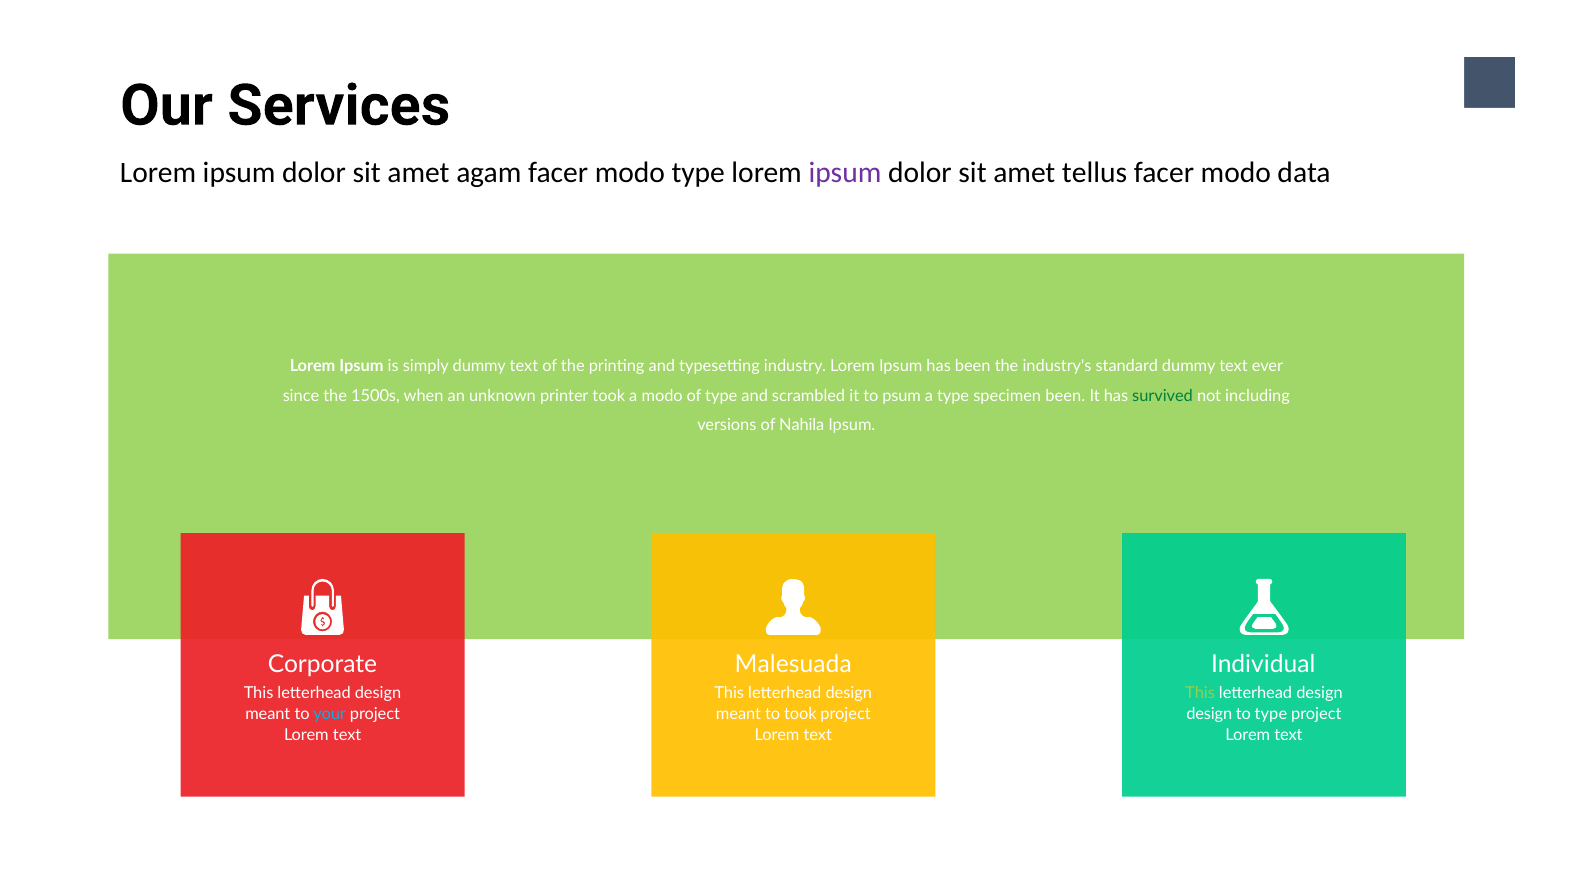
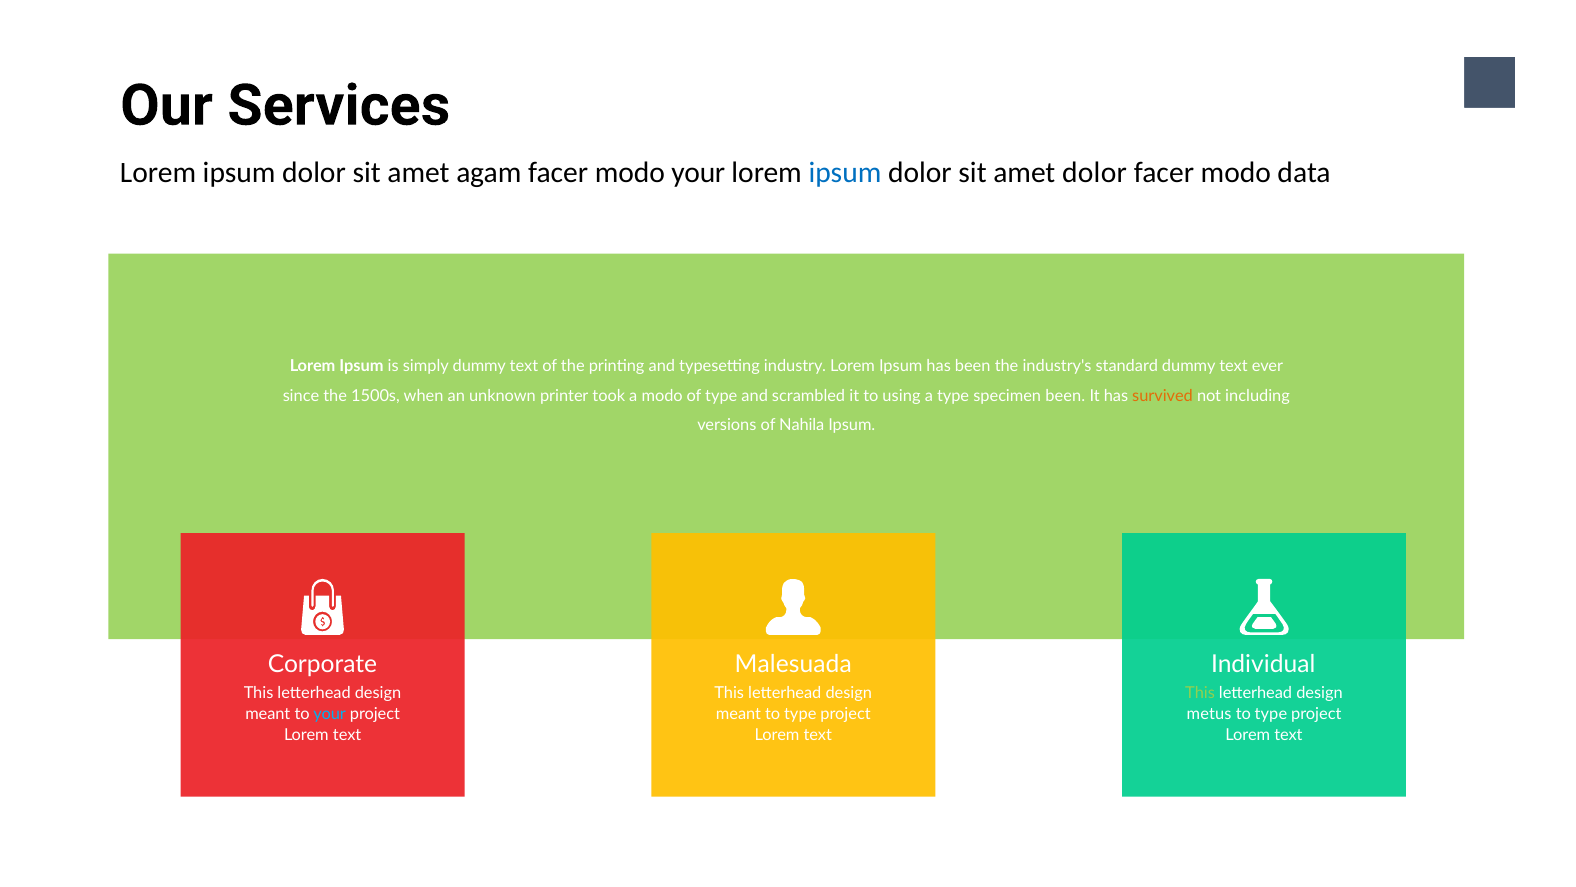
modo type: type -> your (698, 172)
ipsum colour: purple -> blue (845, 172)
amet tellus: tellus -> dolor (1094, 172)
psum: psum -> using (902, 396)
survived colour: green -> orange (1163, 396)
meant to took: took -> type (800, 714)
design: design -> metus (1209, 714)
